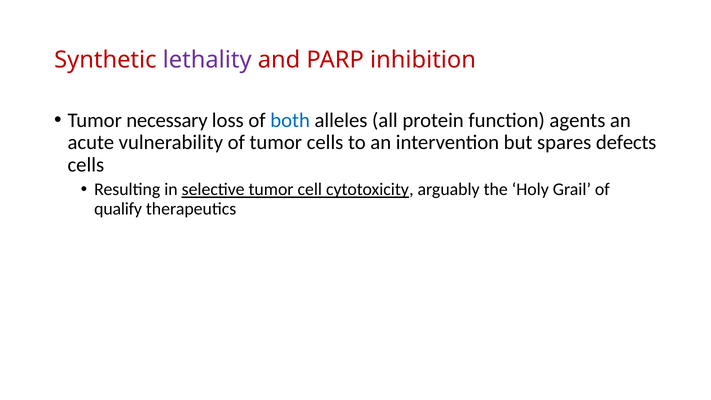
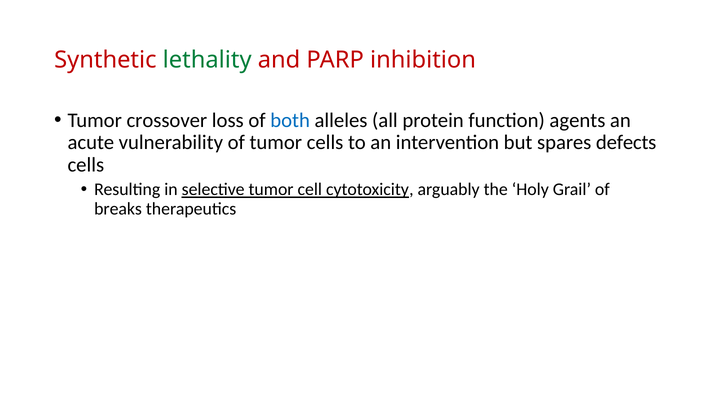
lethality colour: purple -> green (207, 60)
necessary: necessary -> crossover (167, 120)
qualify: qualify -> breaks (118, 209)
